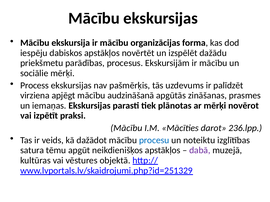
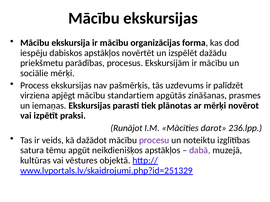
audzināšanā: audzināšanā -> standartiem (131, 96)
Mācību: Mācību -> Runājot (126, 128)
procesu colour: blue -> purple (154, 141)
